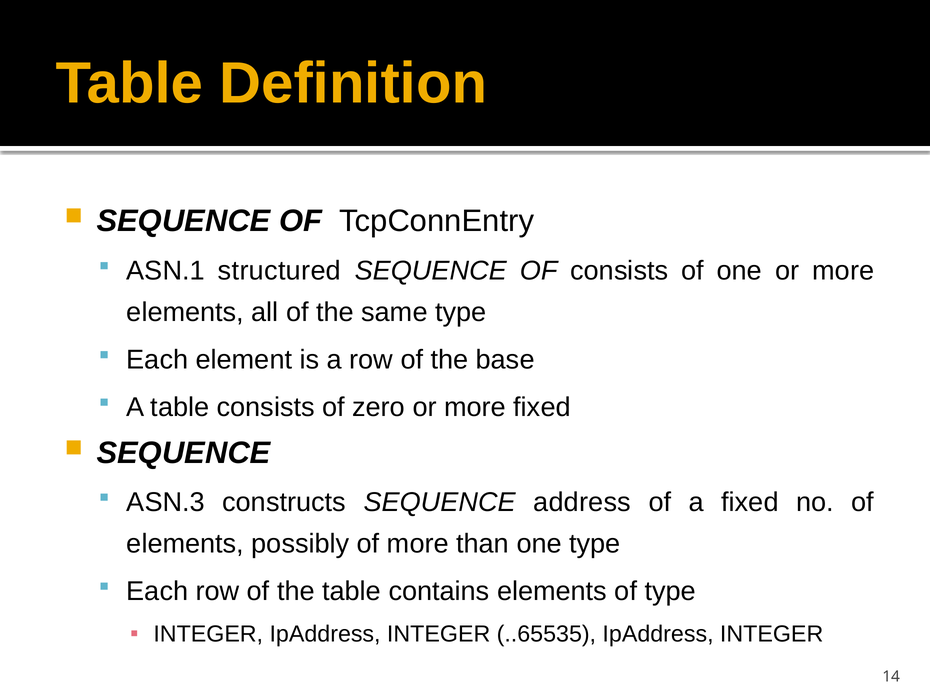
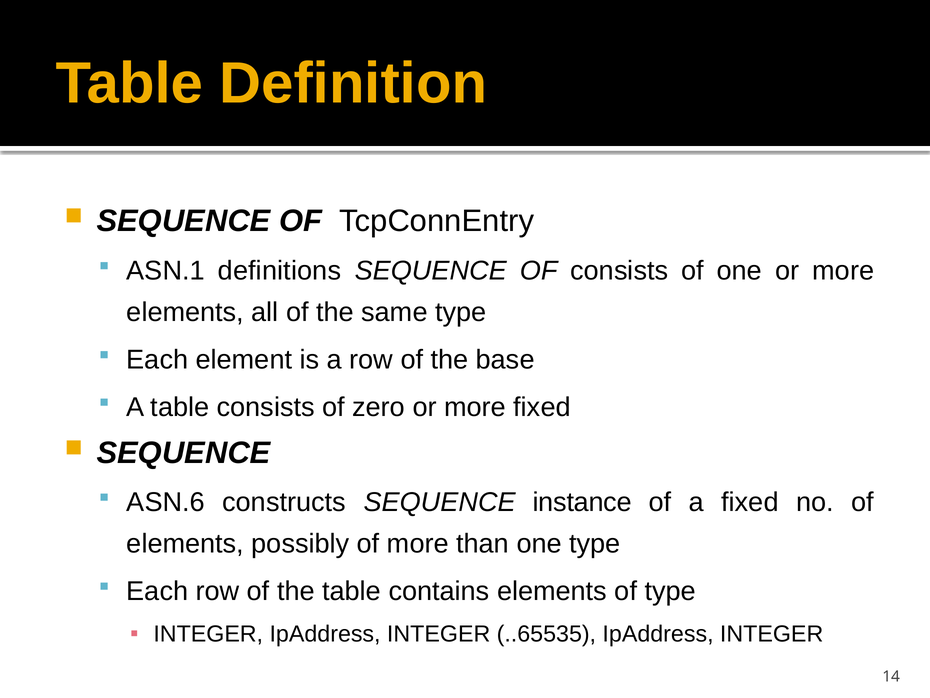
structured: structured -> definitions (280, 270)
ASN.3: ASN.3 -> ASN.6 (166, 502)
address: address -> instance (582, 502)
